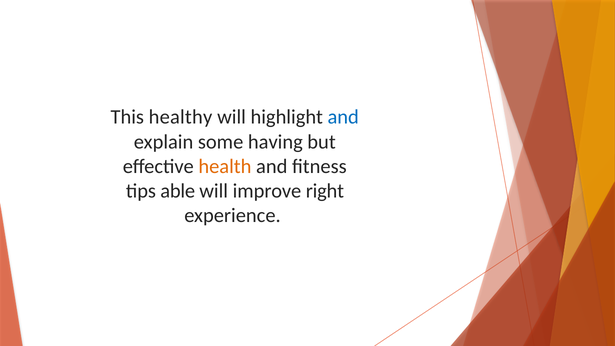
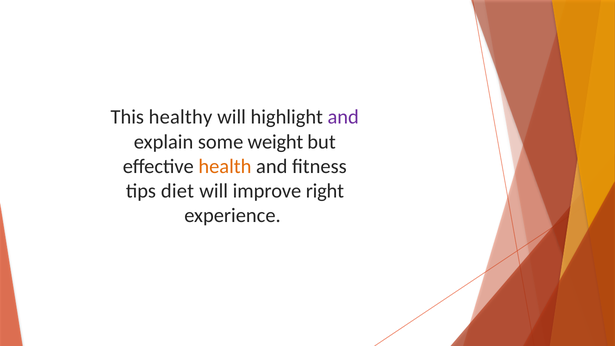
and colour: blue -> purple (343, 117)
having: having -> weight (275, 142)
able: able -> diet (177, 191)
